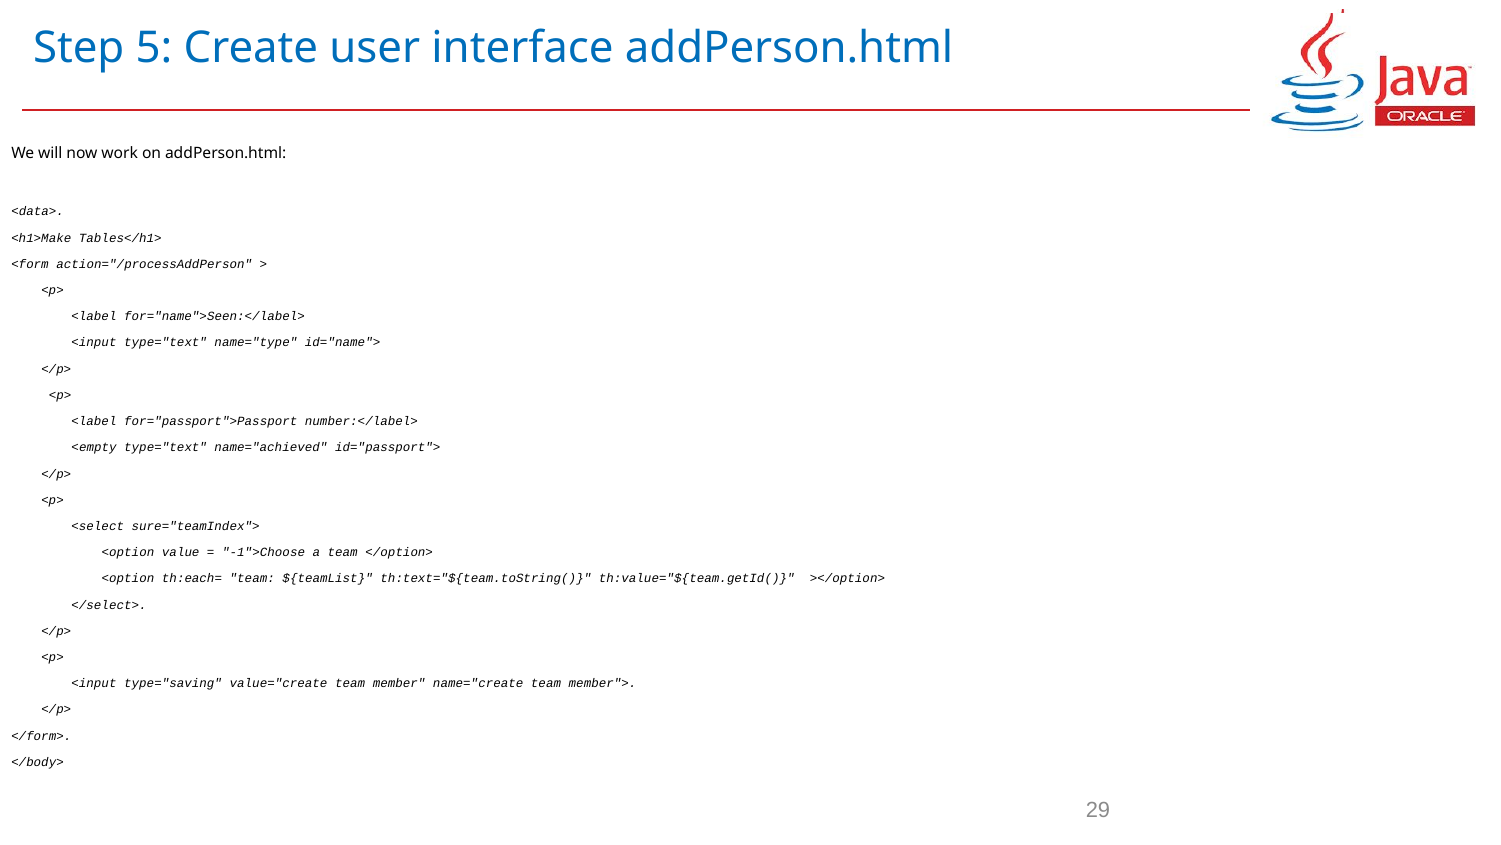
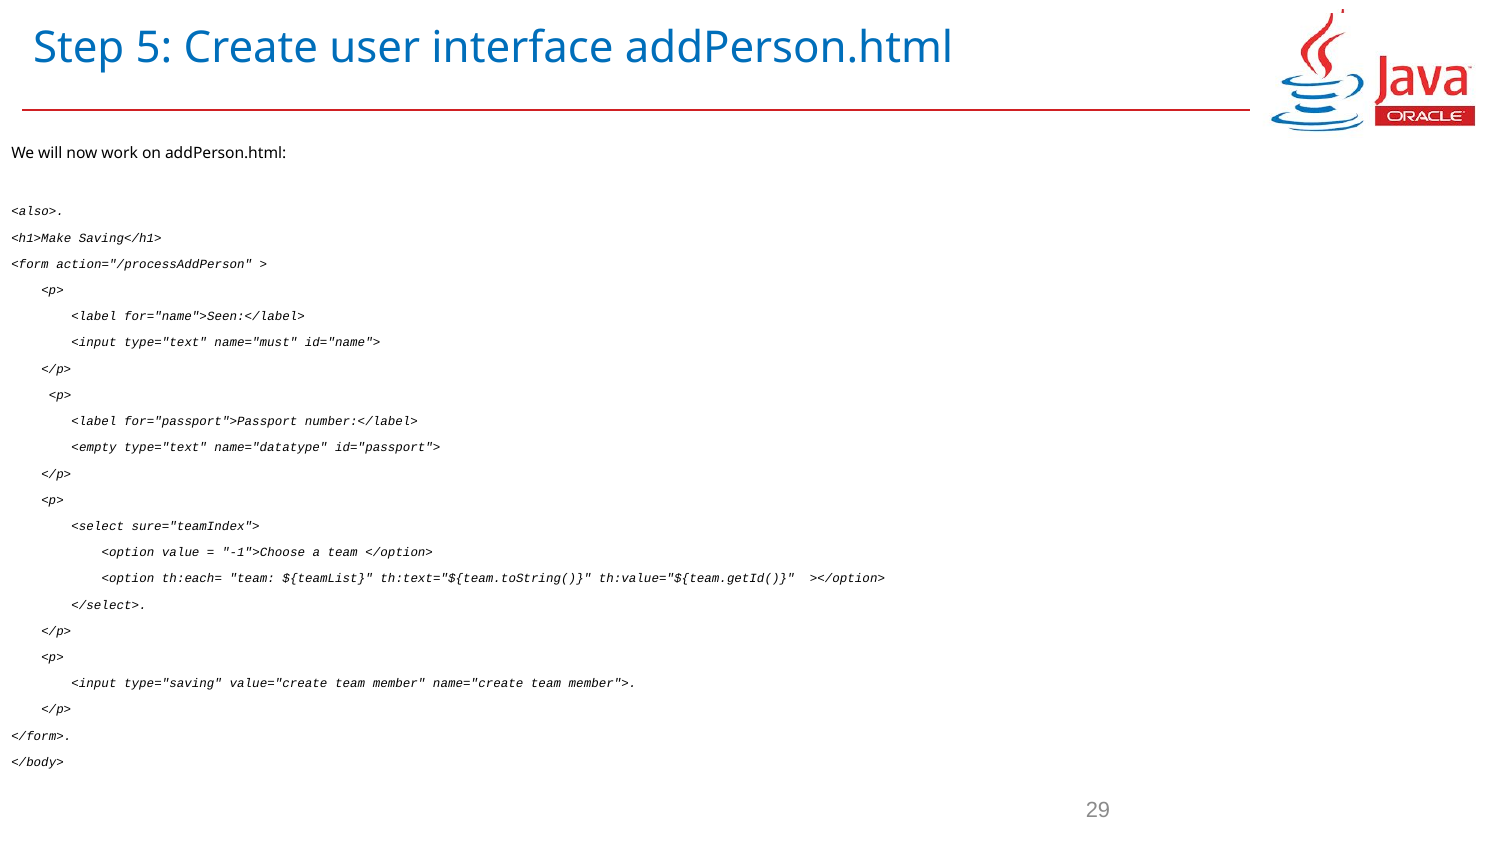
<data>: <data> -> <also> (38, 212)
Tables</h1>: Tables</h1> -> Saving</h1> (120, 238)
name="type: name="type -> name="must (256, 343)
name="achieved: name="achieved -> name="datatype (271, 447)
